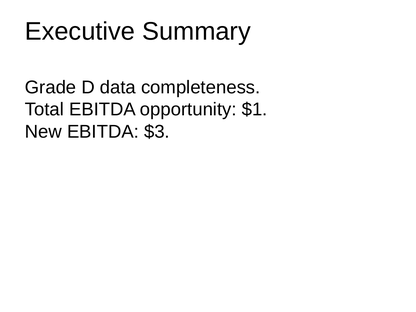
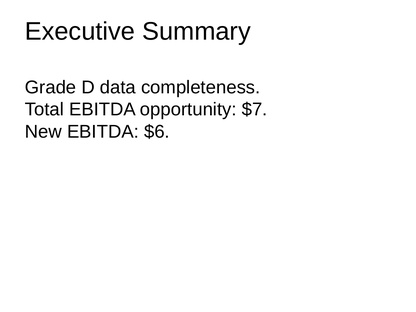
$1: $1 -> $7 (255, 109)
$3: $3 -> $6 (157, 132)
